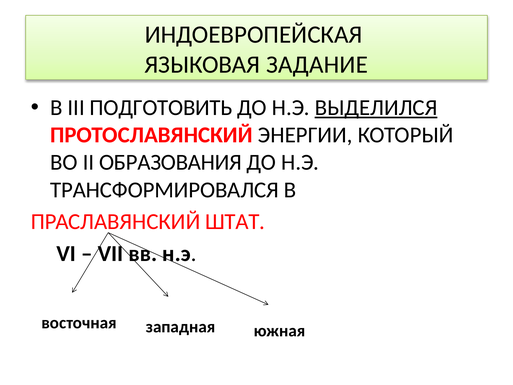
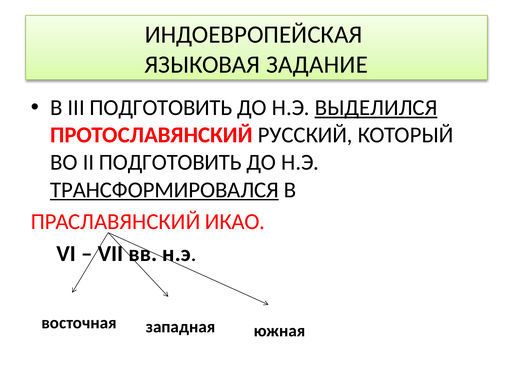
ЭНЕРГИИ: ЭНЕРГИИ -> РУССКИЙ (305, 135)
II ОБРАЗОВАНИЯ: ОБРАЗОВАНИЯ -> ПОДГОТОВИТЬ (170, 162)
ТРАНСФОРМИРОВАЛСЯ underline: none -> present (164, 190)
ШТАТ: ШТАТ -> ИКАО (235, 222)
